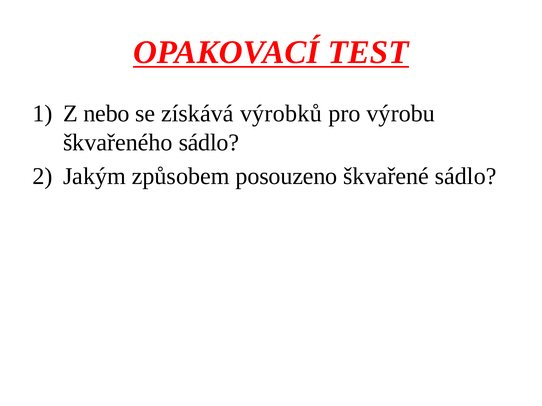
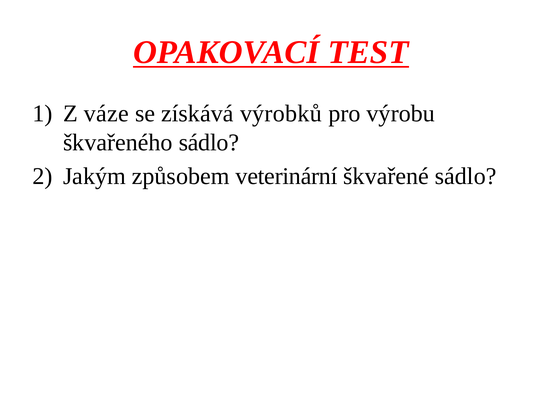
nebo: nebo -> váze (106, 114)
posouzeno: posouzeno -> veterinární (287, 176)
